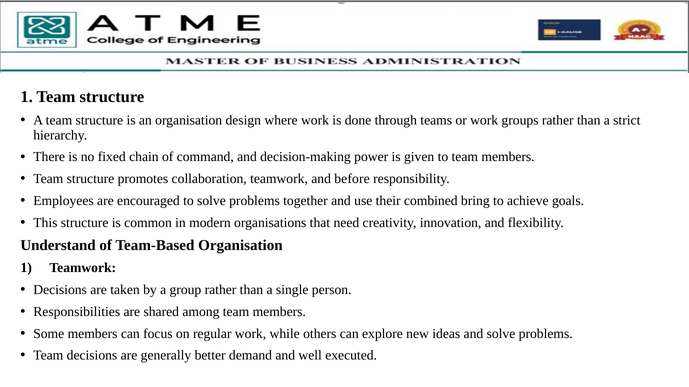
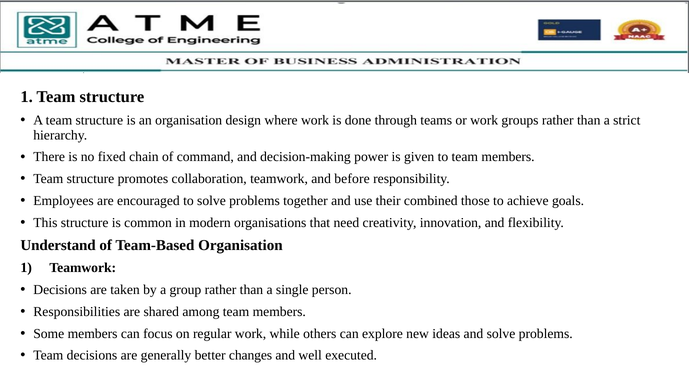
bring: bring -> those (475, 201)
demand: demand -> changes (251, 356)
